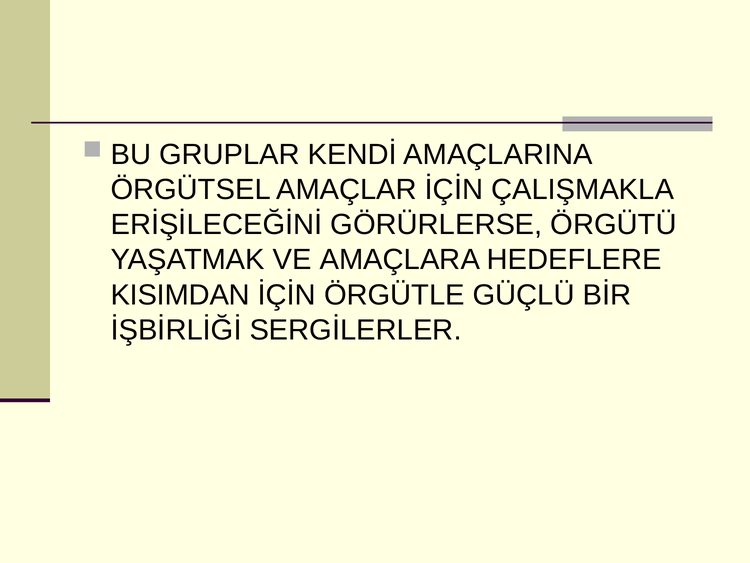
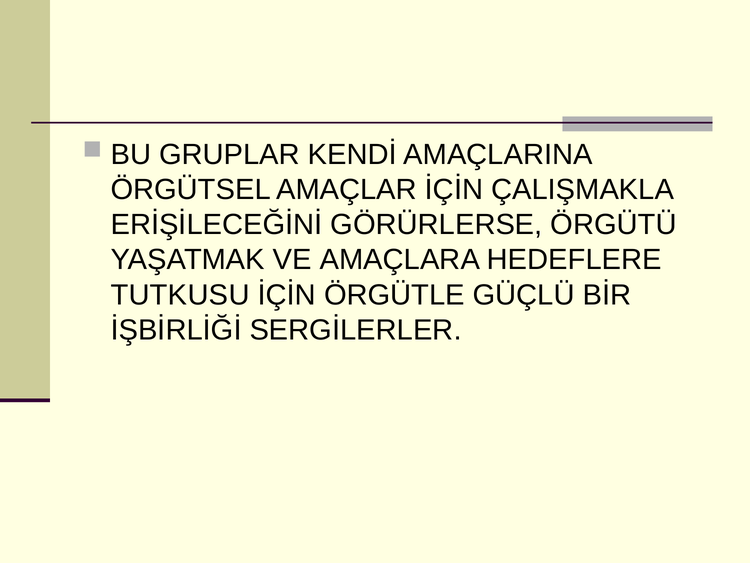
KISIMDAN: KISIMDAN -> TUTKUSU (180, 295)
